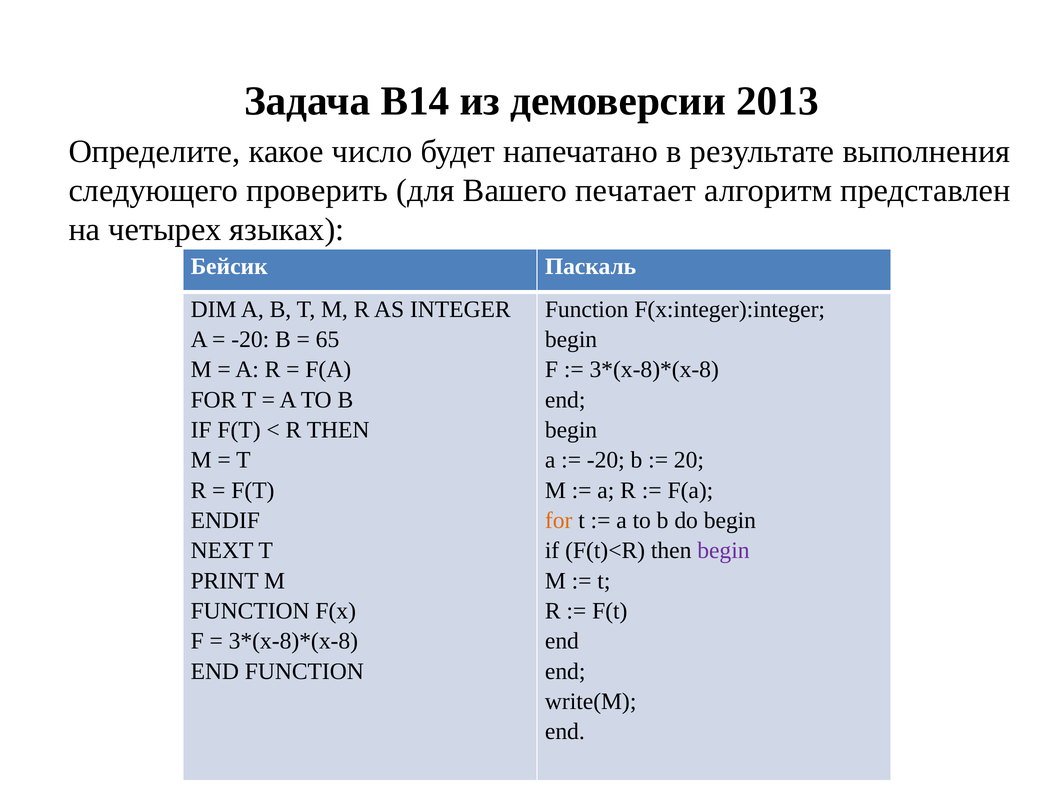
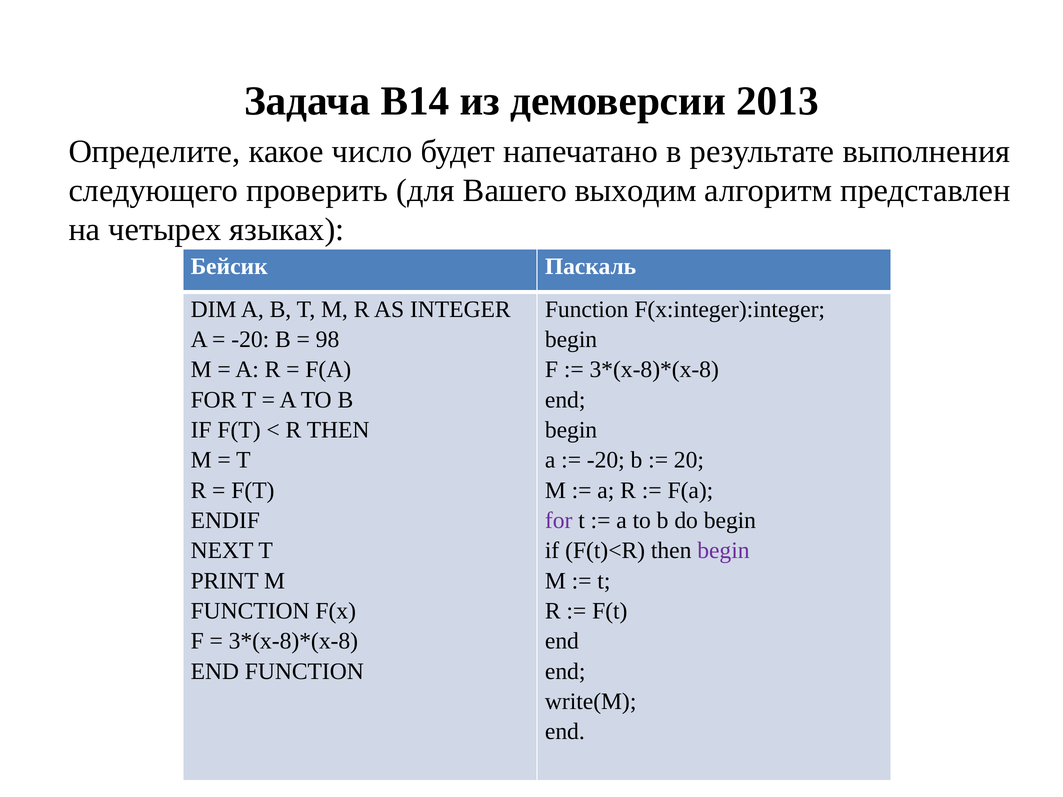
печатает: печатает -> выходим (636, 191)
65: 65 -> 98 (328, 340)
for colour: orange -> purple (559, 521)
